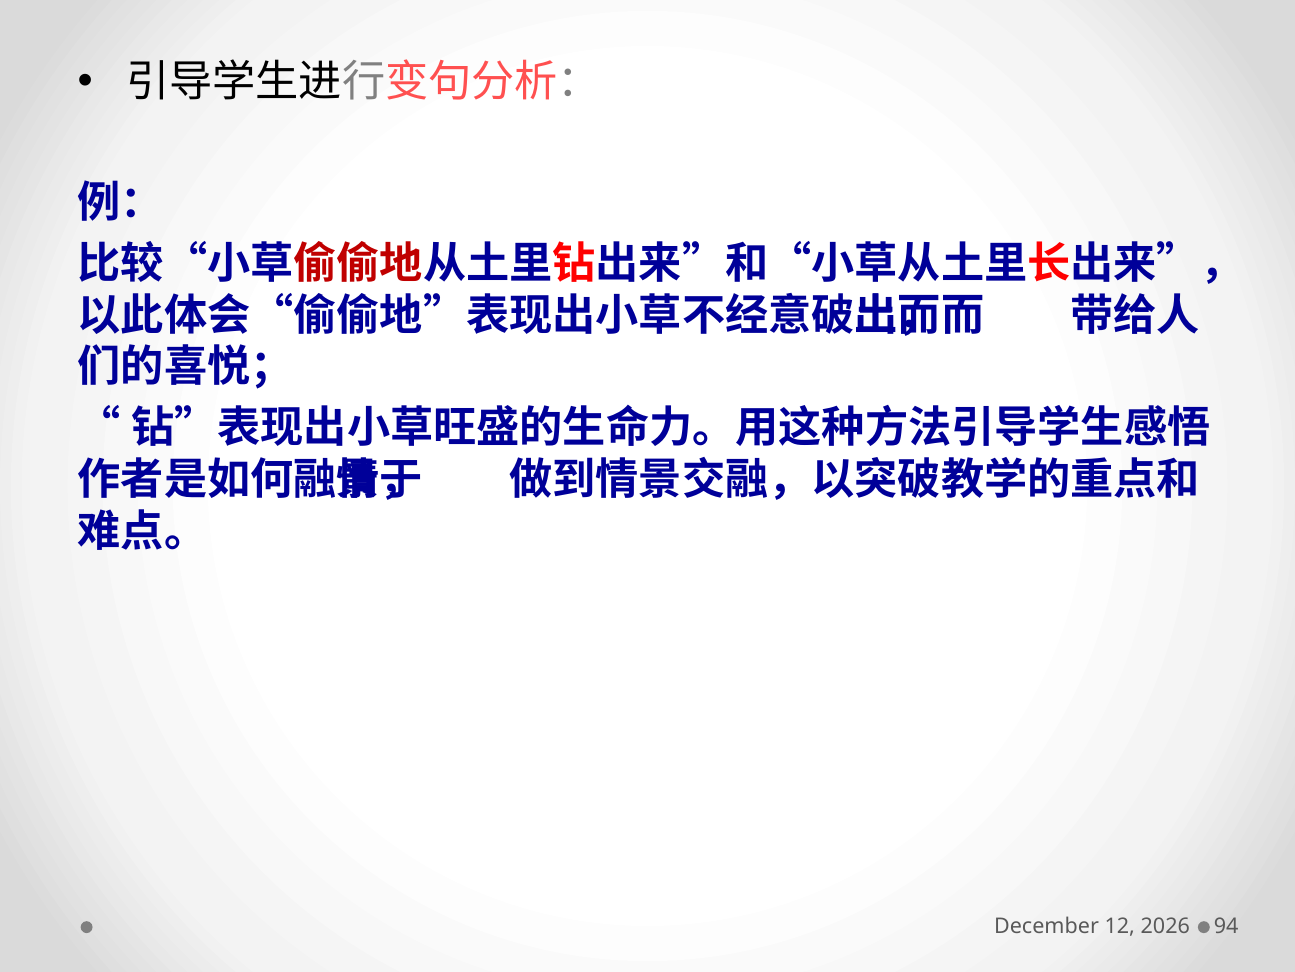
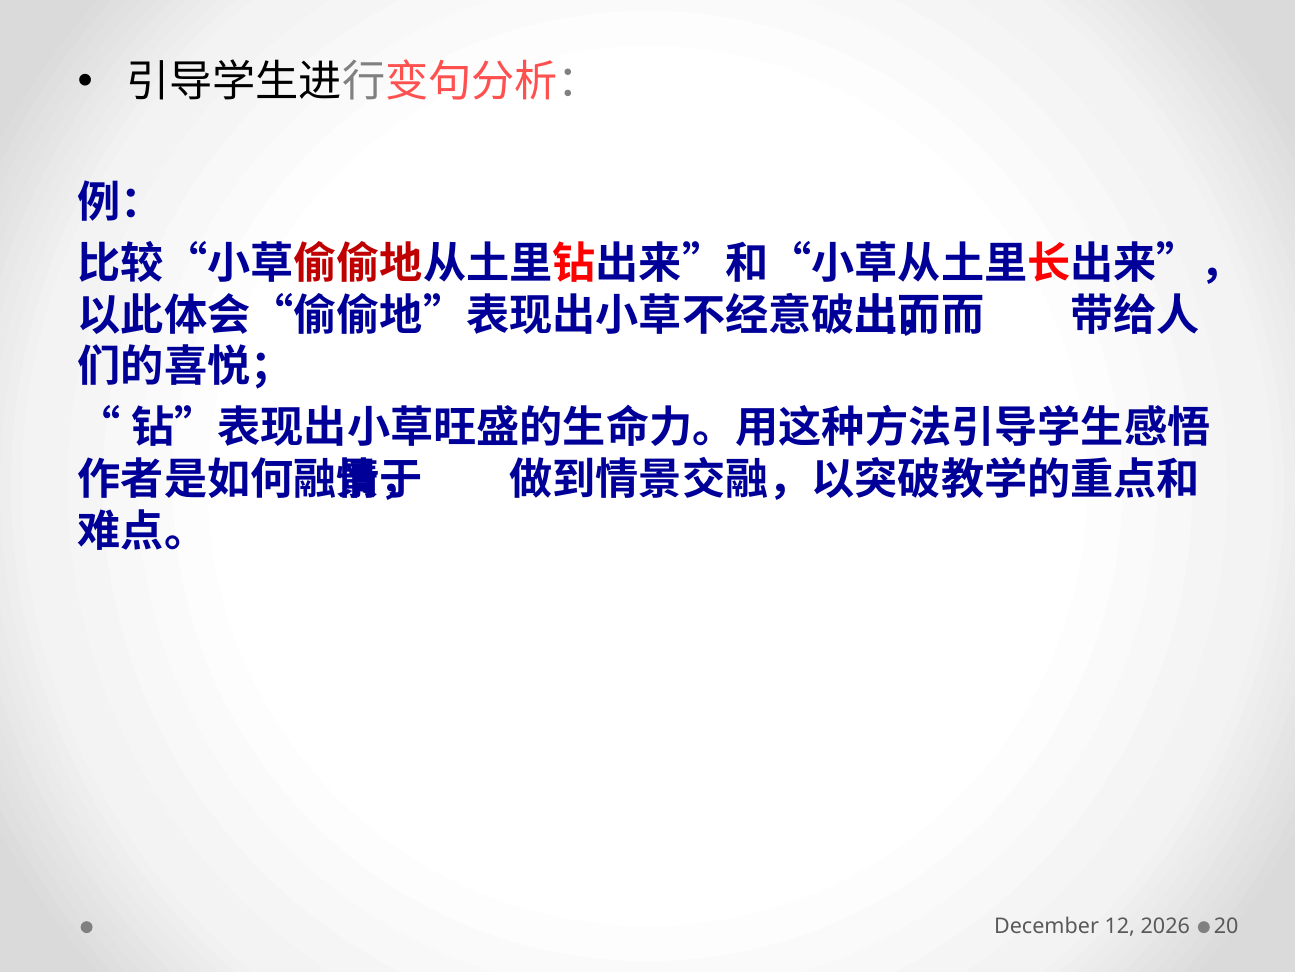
94: 94 -> 20 (1226, 926)
